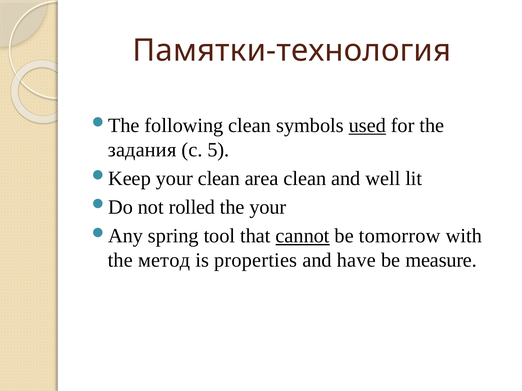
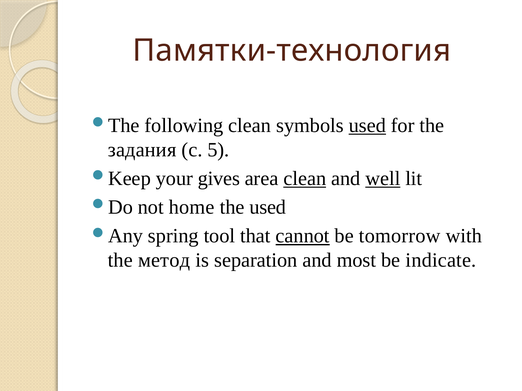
your clean: clean -> gives (219, 179)
clean underline: none -> present (305, 179)
well underline: none -> present (383, 179)
rolled: rolled -> home (192, 207)
the your: your -> used (268, 207)
properties: properties -> separation (256, 261)
have: have -> most (356, 261)
measure: measure -> indicate (441, 261)
